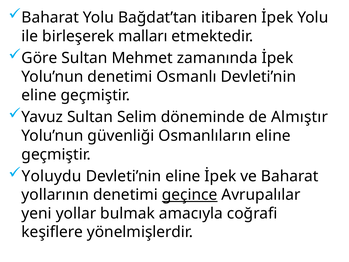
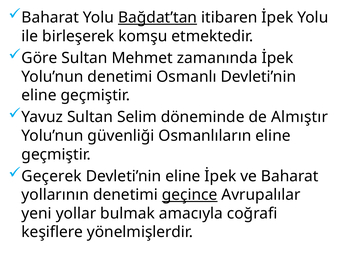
Bağdat’tan underline: none -> present (158, 18)
malları: malları -> komşu (143, 36)
Yoluydu: Yoluydu -> Geçerek (52, 176)
